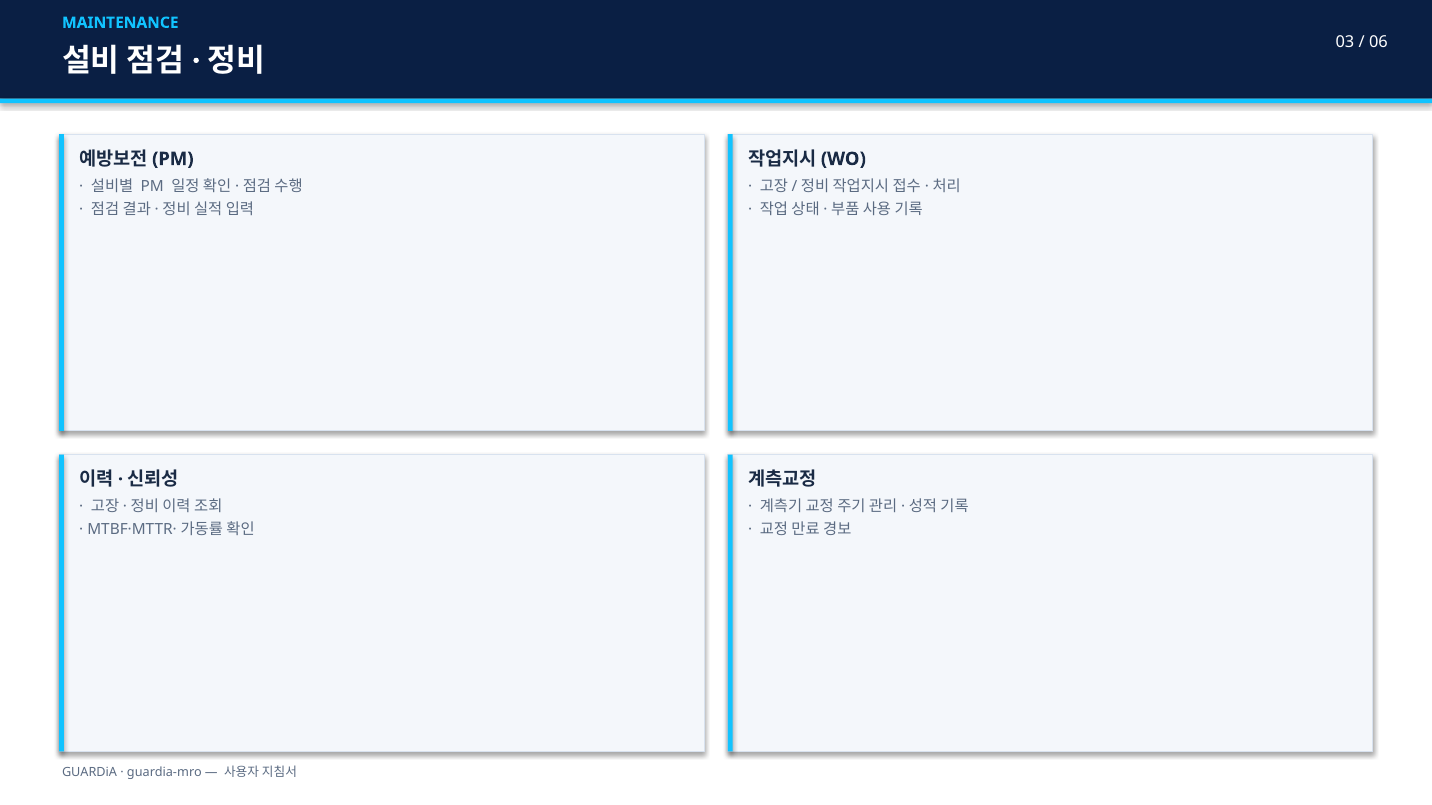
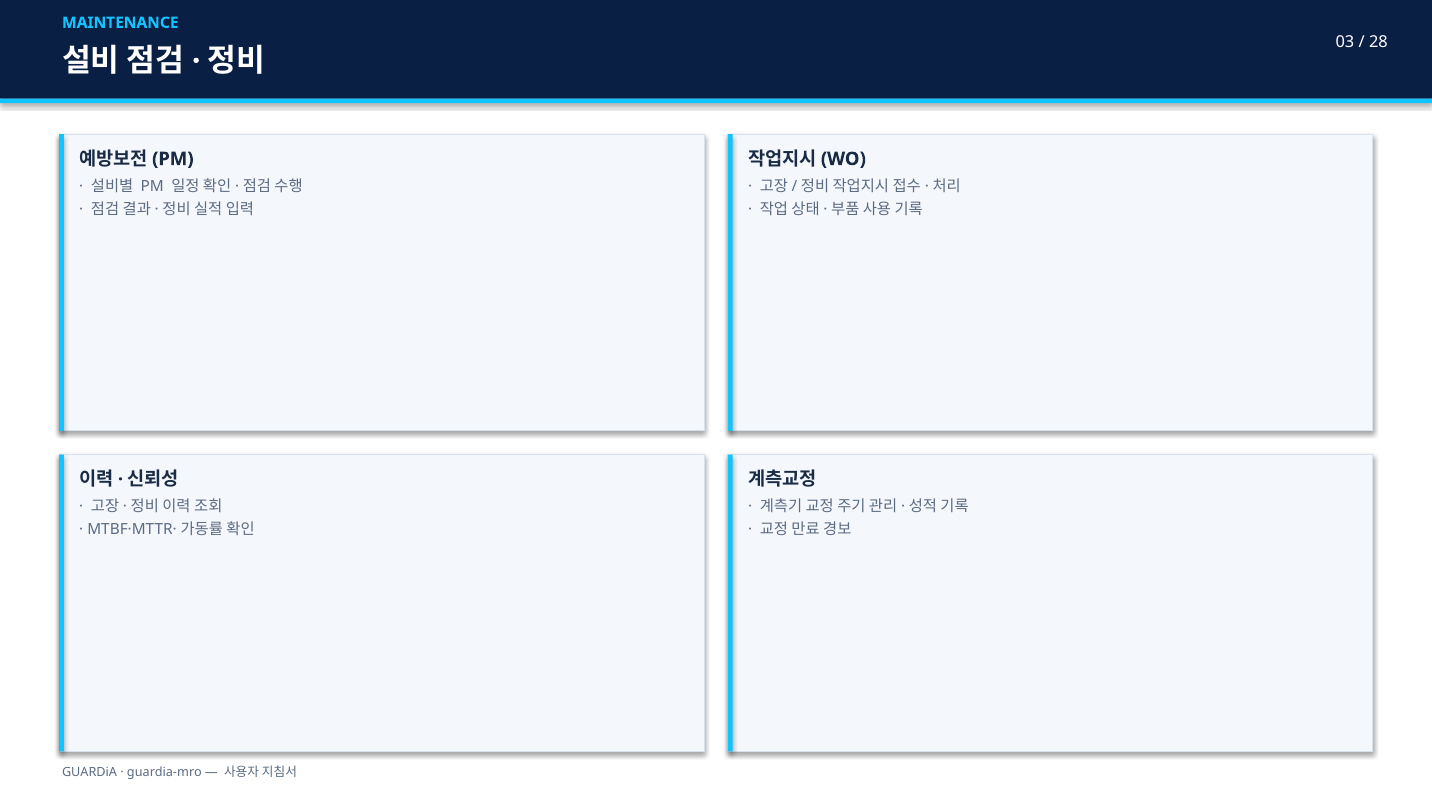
06: 06 -> 28 (1378, 42)
